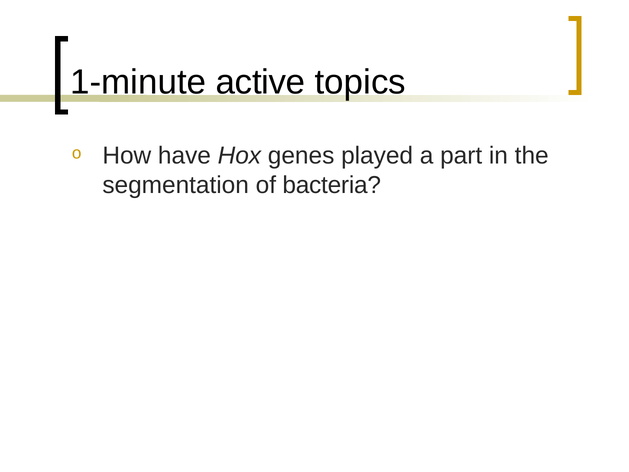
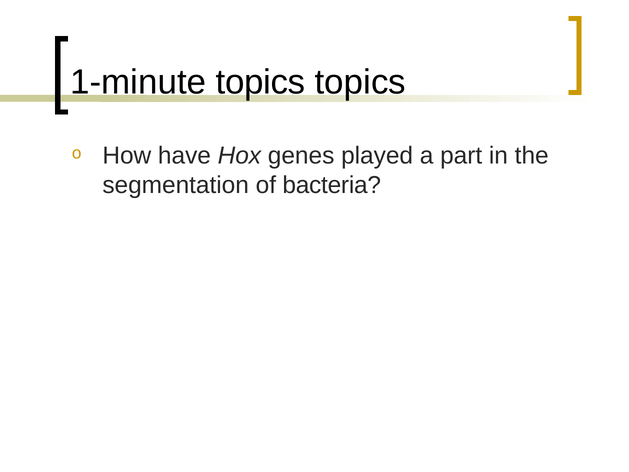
1-minute active: active -> topics (261, 82)
